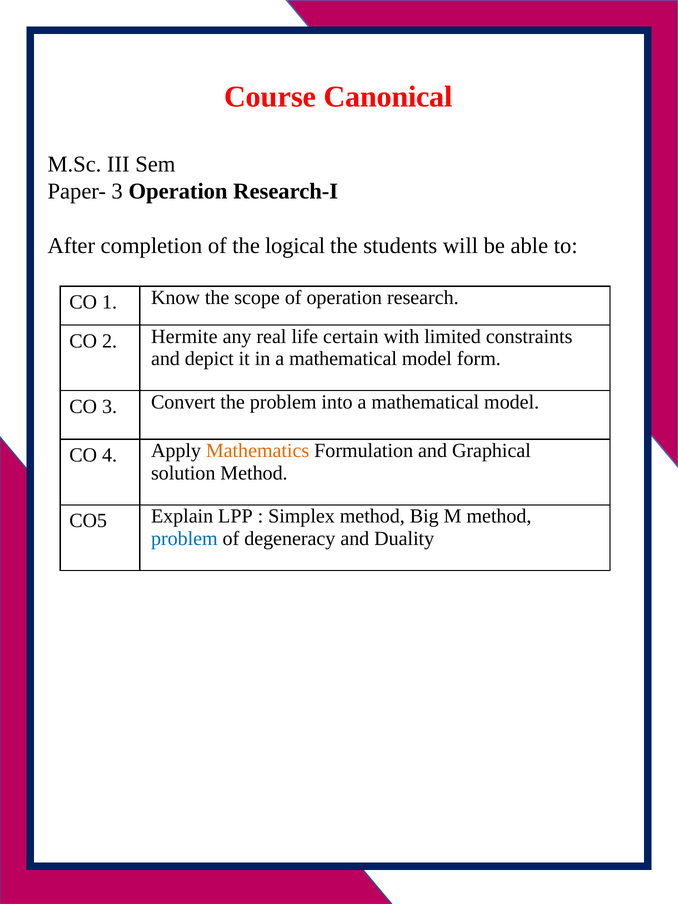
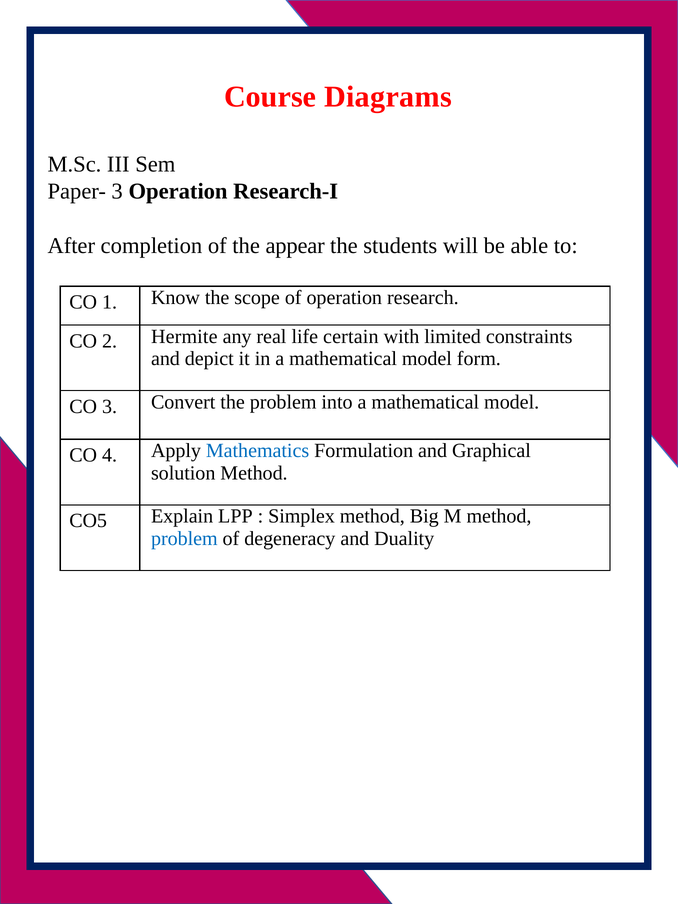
Canonical: Canonical -> Diagrams (388, 97)
logical: logical -> appear (295, 246)
Mathematics colour: orange -> blue (258, 451)
